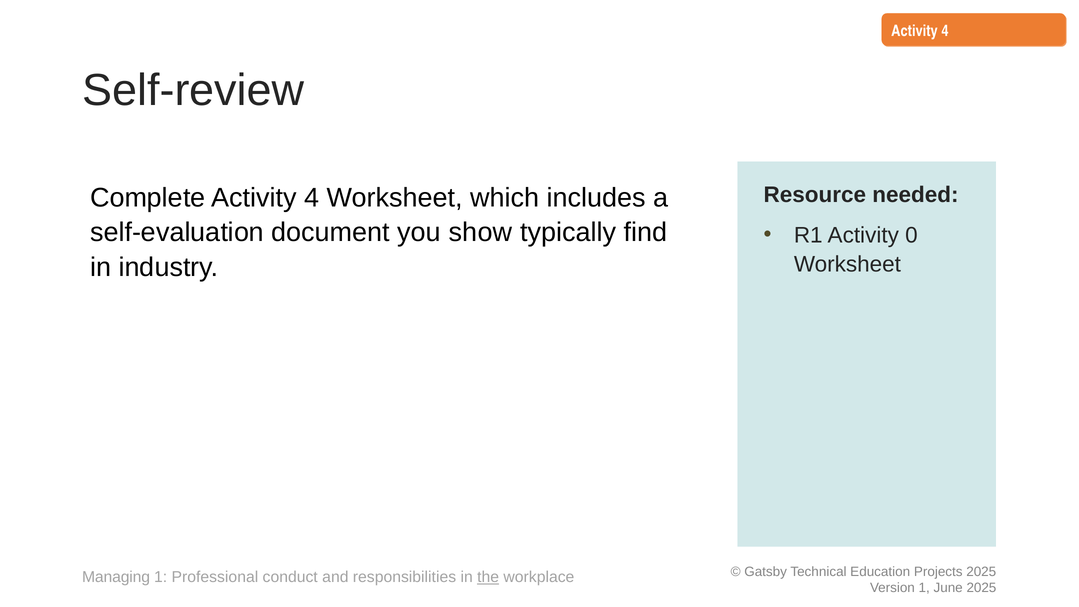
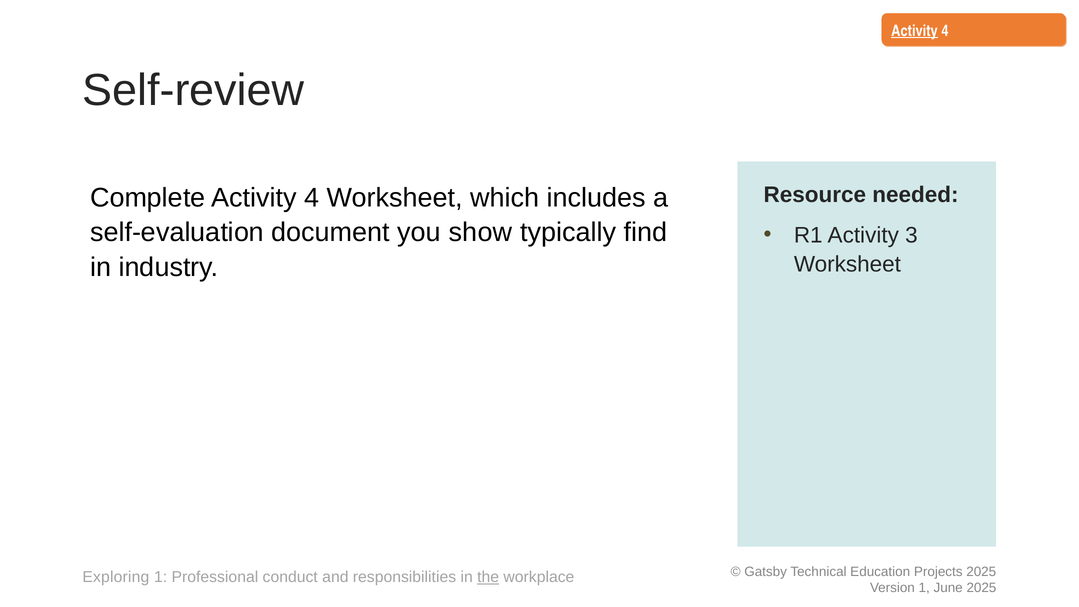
Activity underline: none -> present (915, 31)
0: 0 -> 3 (911, 235)
Managing: Managing -> Exploring (116, 577)
